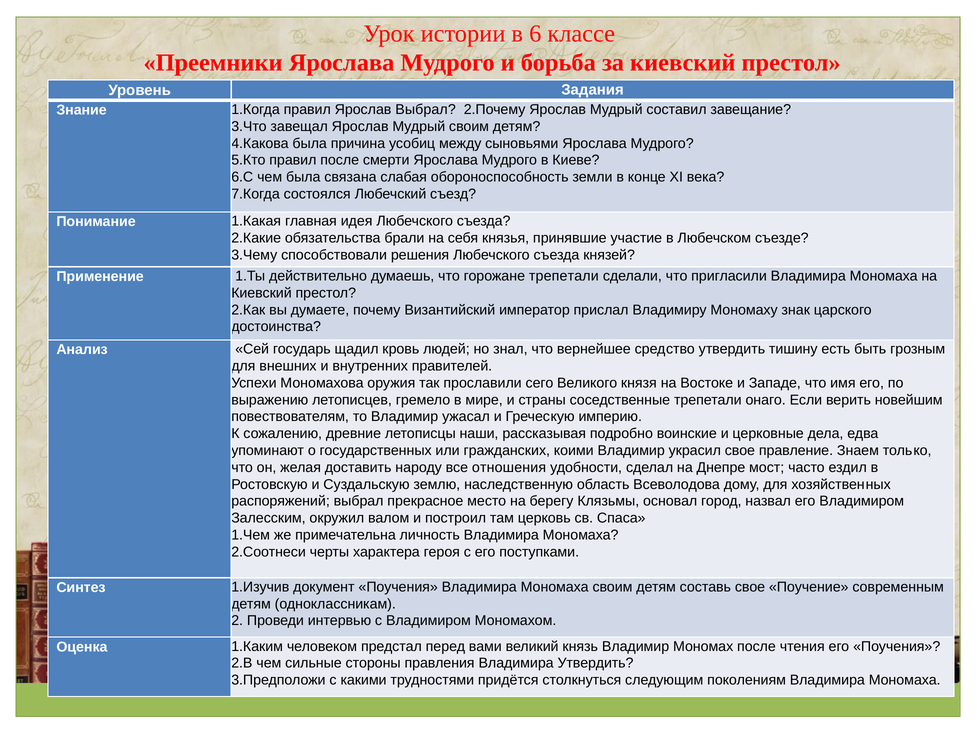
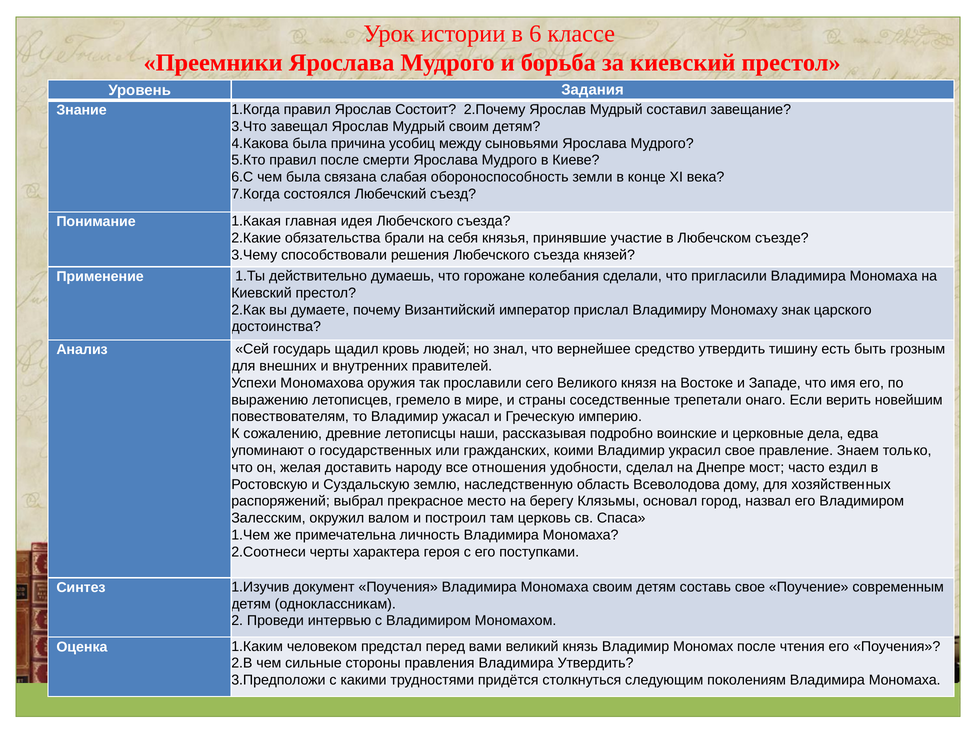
Ярослав Выбрал: Выбрал -> Состоит (426, 110)
горожане трепетали: трепетали -> колебания (564, 276)
